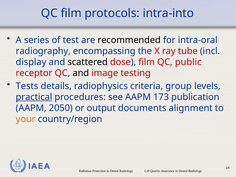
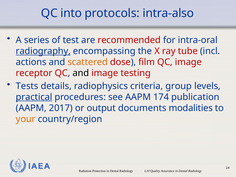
QC film: film -> into (71, 13)
intra-into: intra-into -> intra-also (168, 13)
recommended colour: black -> red (129, 40)
radiography underline: none -> present (43, 51)
display: display -> actions (31, 62)
scattered colour: black -> orange (88, 62)
QC public: public -> image (188, 62)
173: 173 -> 174 (161, 97)
2050: 2050 -> 2017 (61, 108)
alignment: alignment -> modalities (191, 108)
